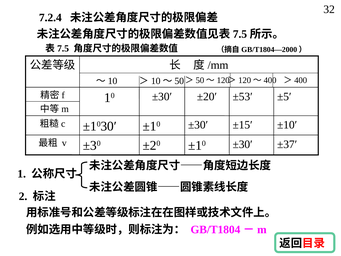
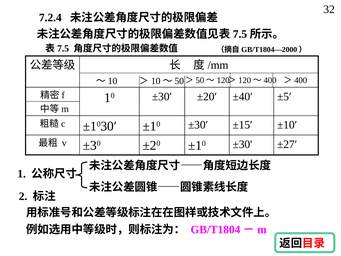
±53′: ±53′ -> ±40′ (243, 96)
±37′: ±37′ -> ±27′ (287, 144)
